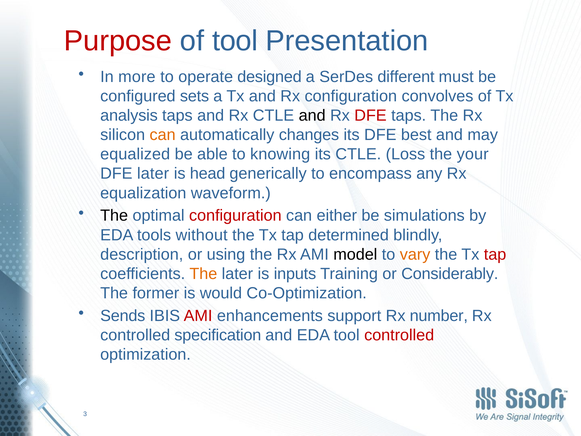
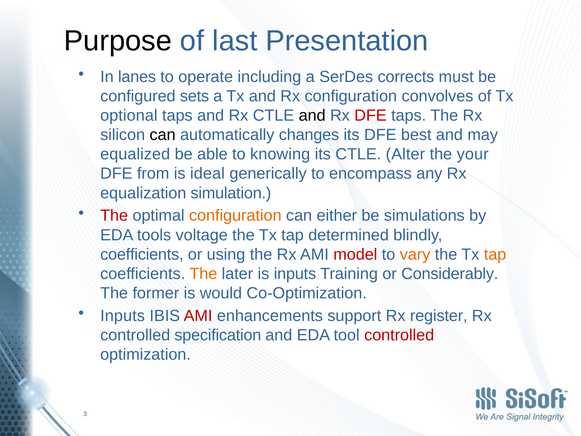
Purpose colour: red -> black (118, 41)
of tool: tool -> last (235, 41)
more: more -> lanes (137, 77)
designed: designed -> including (269, 77)
different: different -> corrects (406, 77)
analysis: analysis -> optional (129, 115)
can colour: orange -> black (163, 135)
Loss: Loss -> Alter (405, 154)
DFE later: later -> from (153, 174)
head: head -> ideal (207, 174)
waveform: waveform -> simulation (231, 193)
The colour: black -> red (114, 216)
configuration colour: red -> orange (235, 216)
without: without -> voltage (202, 235)
description: description -> coefficients (142, 254)
model colour: black -> red (355, 254)
tap colour: red -> orange (495, 254)
Sends: Sends -> Inputs (123, 316)
number: number -> register (439, 316)
